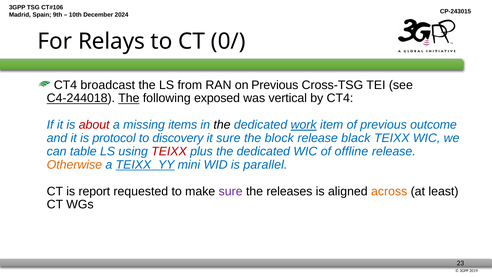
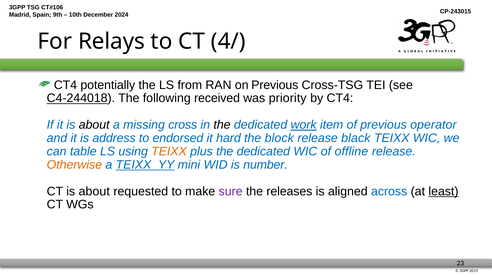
0/: 0/ -> 4/ (228, 41)
broadcast: broadcast -> potentially (108, 85)
The underline: present -> none (129, 98)
exposed: exposed -> received (217, 98)
vertical: vertical -> priority (288, 98)
about colour: red -> black (94, 125)
items: items -> cross (183, 125)
outcome: outcome -> operator (433, 125)
protocol: protocol -> address (114, 138)
discovery: discovery -> endorsed (178, 138)
it sure: sure -> hard (228, 138)
TEIXX colour: red -> orange (169, 151)
parallel: parallel -> number (266, 165)
CT is report: report -> about (94, 191)
across colour: orange -> blue (389, 191)
least underline: none -> present (443, 191)
